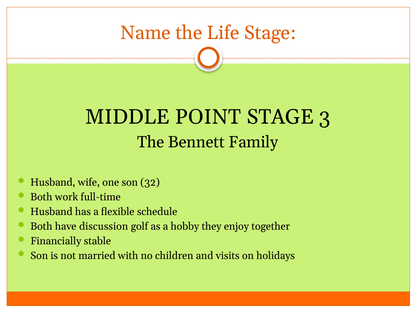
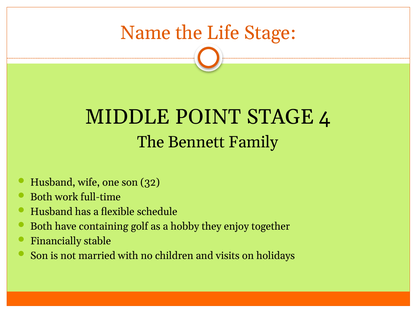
3: 3 -> 4 (325, 117)
discussion: discussion -> containing (104, 226)
